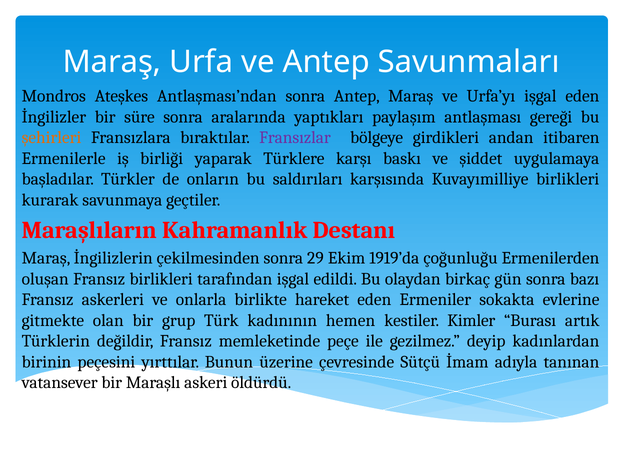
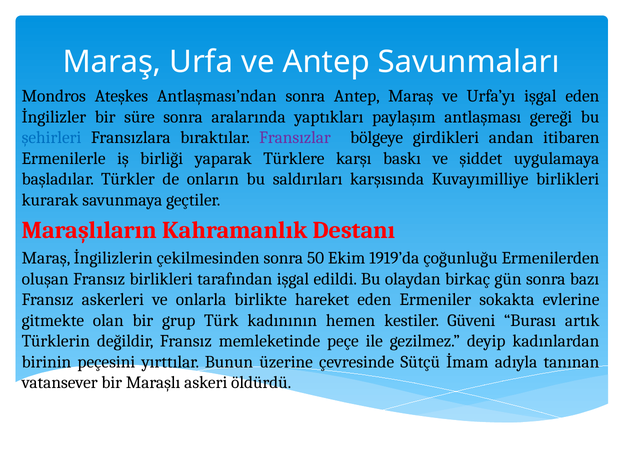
şehirleri colour: orange -> blue (52, 138)
29: 29 -> 50 (316, 258)
Kimler: Kimler -> Güveni (471, 321)
